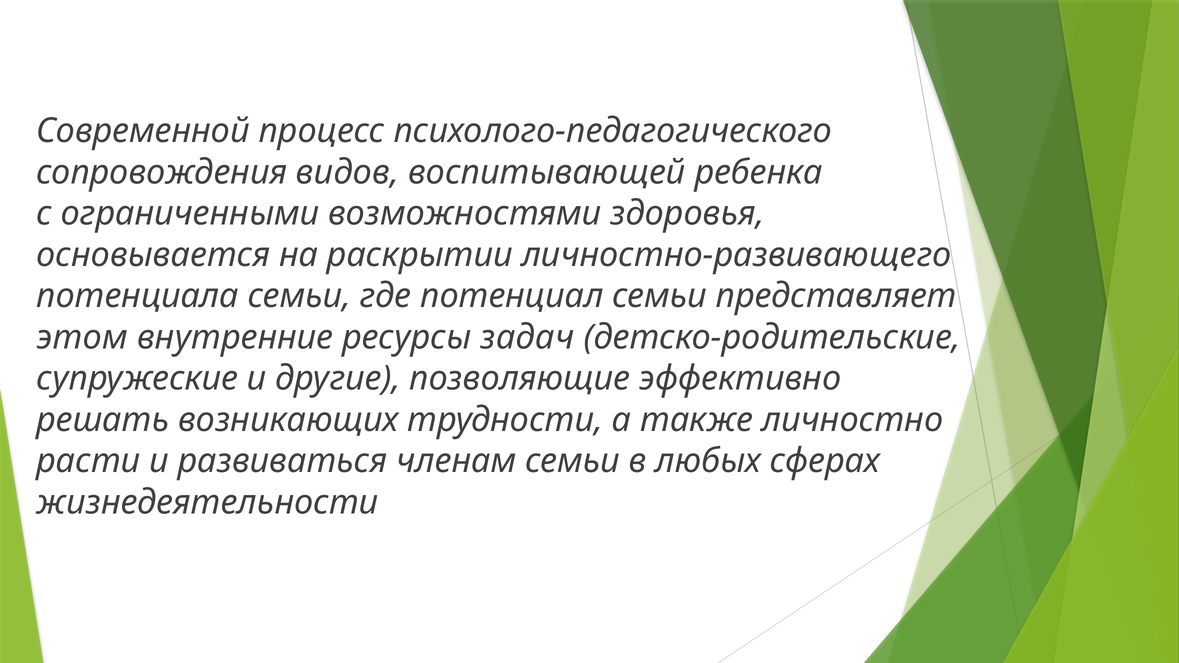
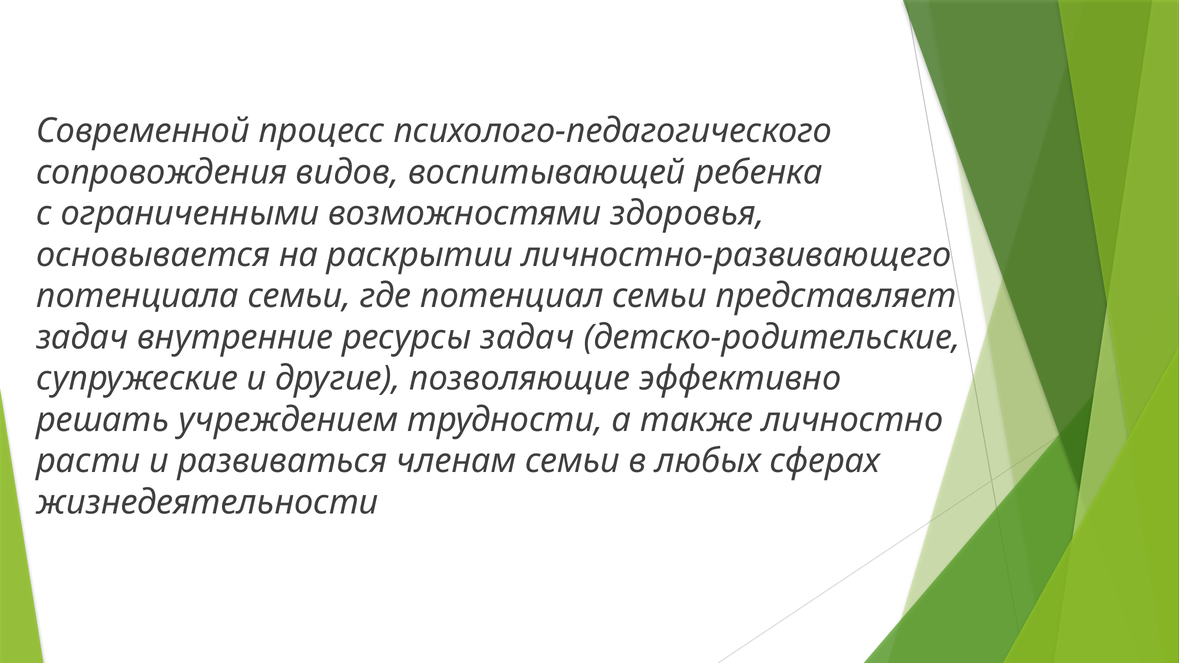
этом: этом -> задач (82, 337)
возникающих: возникающих -> учреждением (288, 420)
